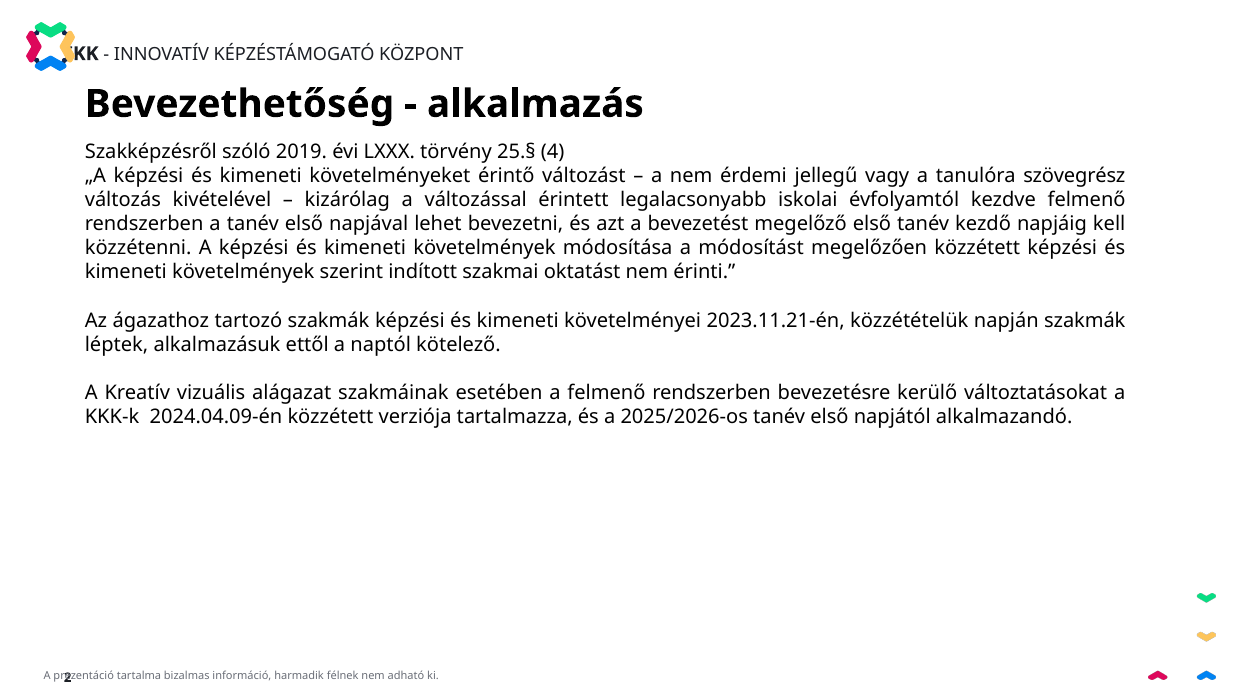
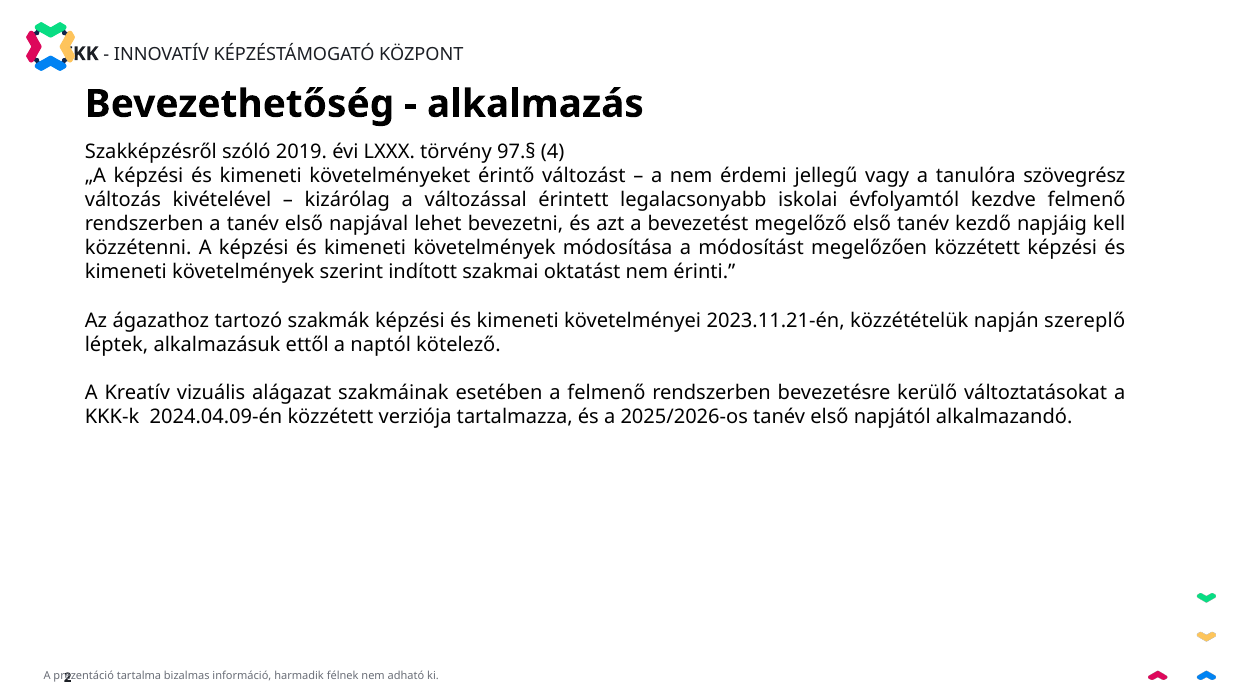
25.§: 25.§ -> 97.§ (516, 152)
napján szakmák: szakmák -> szereplő (1085, 320)
